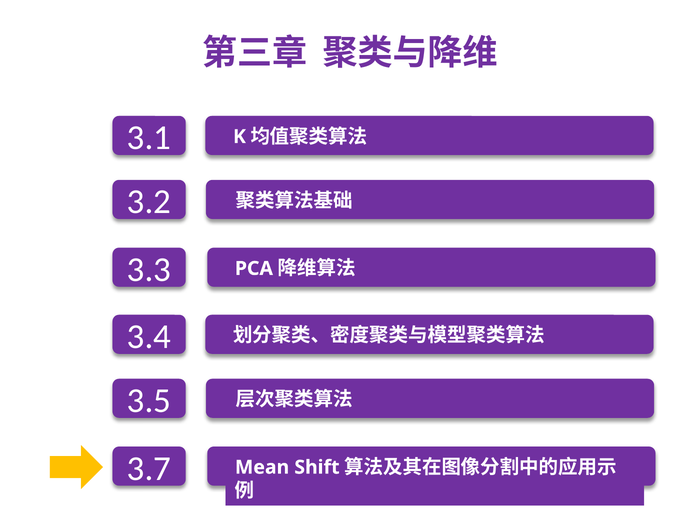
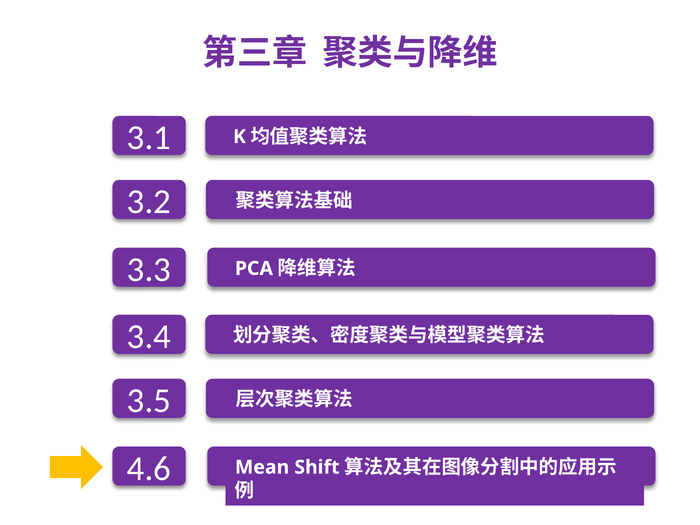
3.7: 3.7 -> 4.6 (149, 469)
